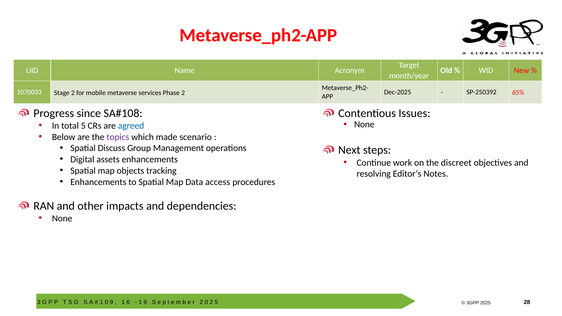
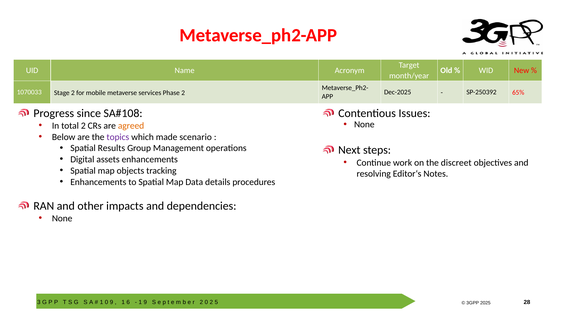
total 5: 5 -> 2 (83, 126)
agreed colour: blue -> orange (131, 126)
Discuss: Discuss -> Results (111, 148)
access: access -> details (218, 182)
